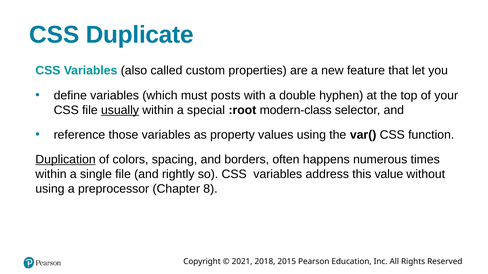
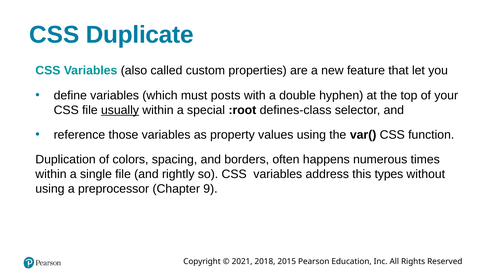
modern-class: modern-class -> defines-class (296, 110)
Duplication underline: present -> none (66, 160)
value: value -> types (389, 174)
8: 8 -> 9 (210, 189)
